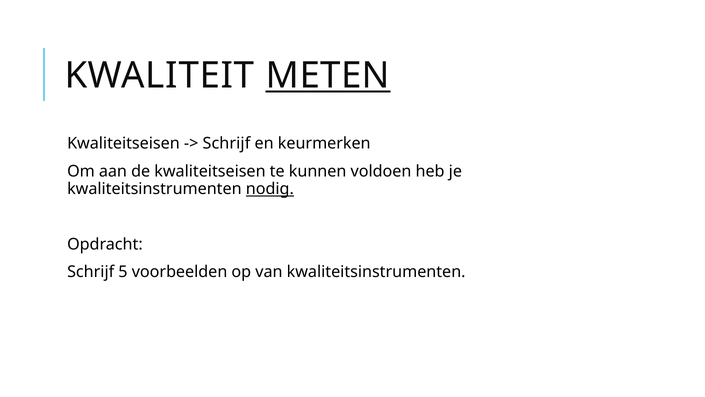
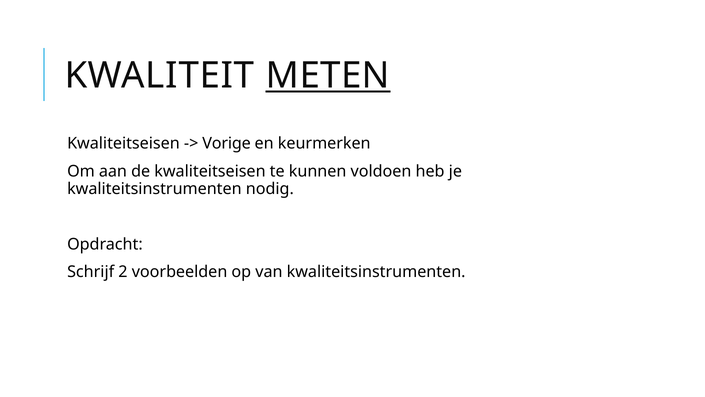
Schrijf: Schrijf -> Vorige (227, 143)
nodig underline: present -> none (270, 189)
5: 5 -> 2 (123, 272)
